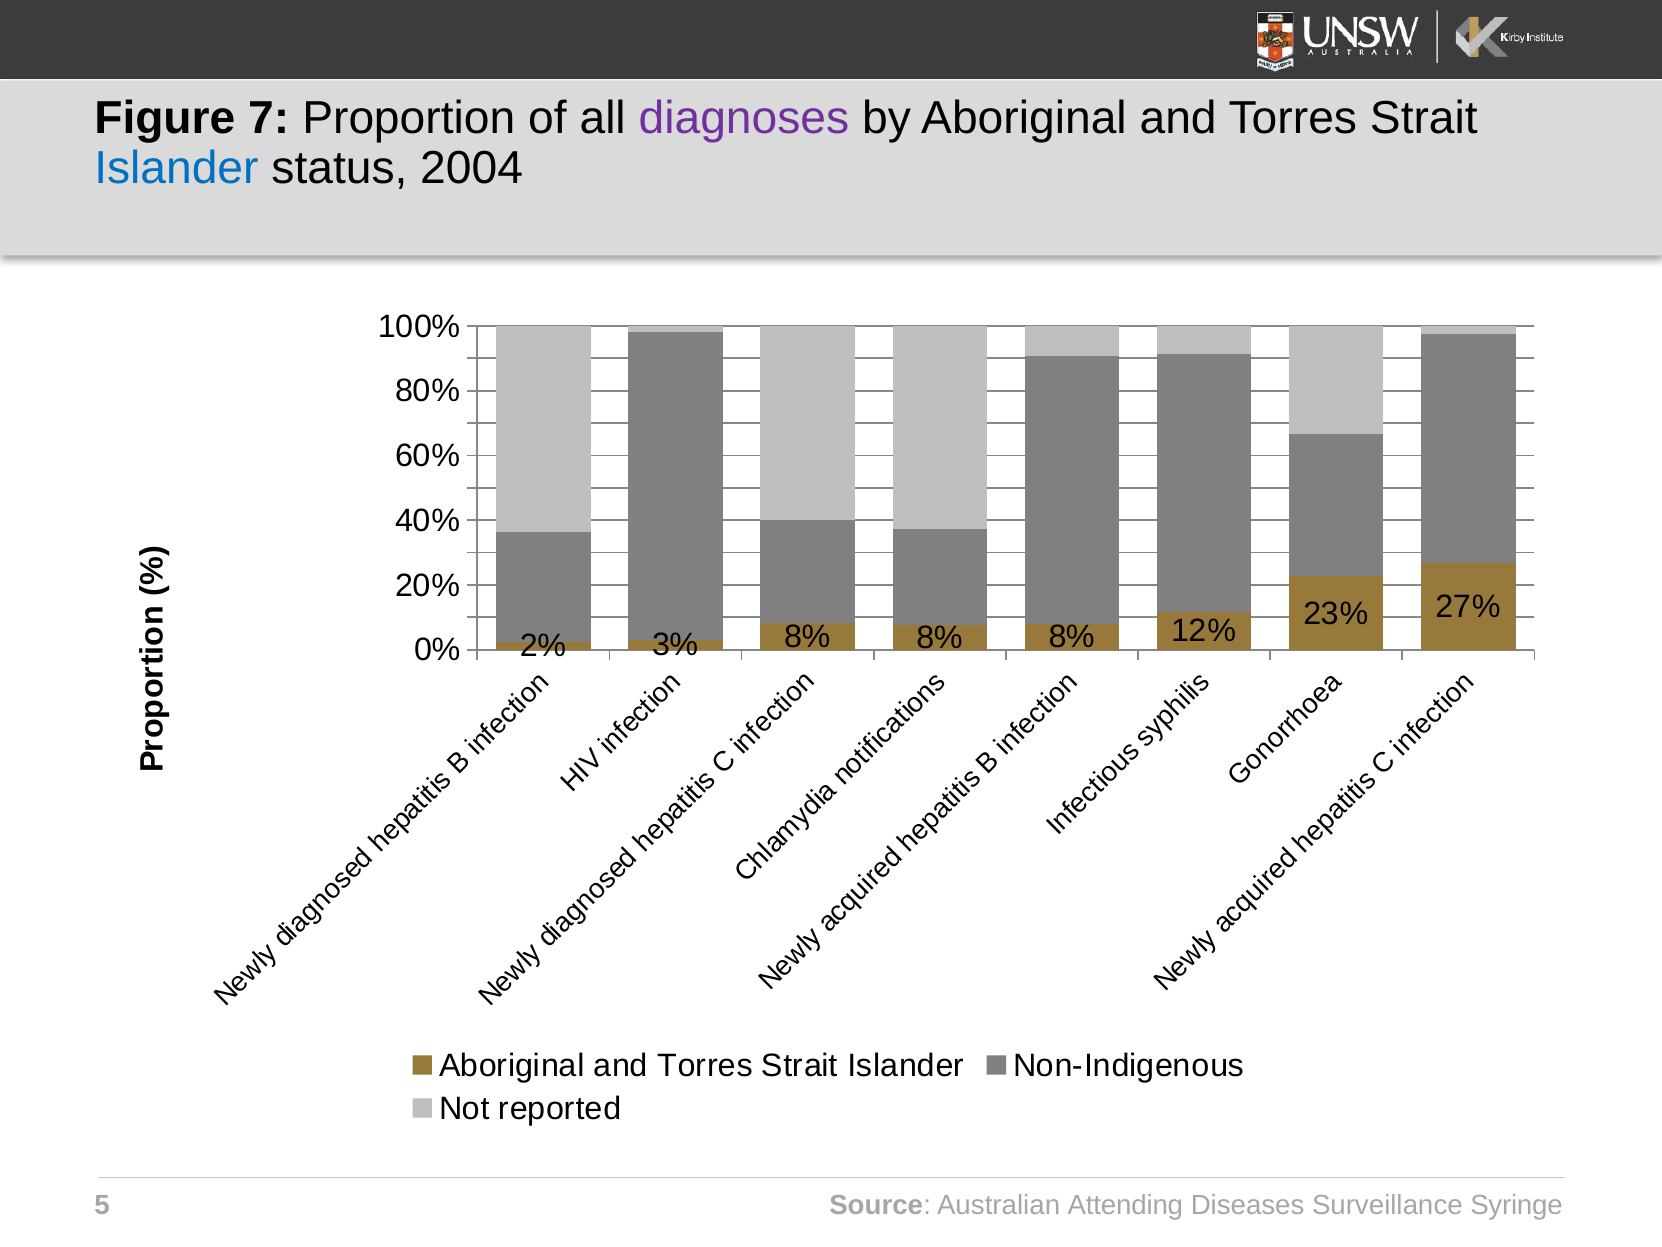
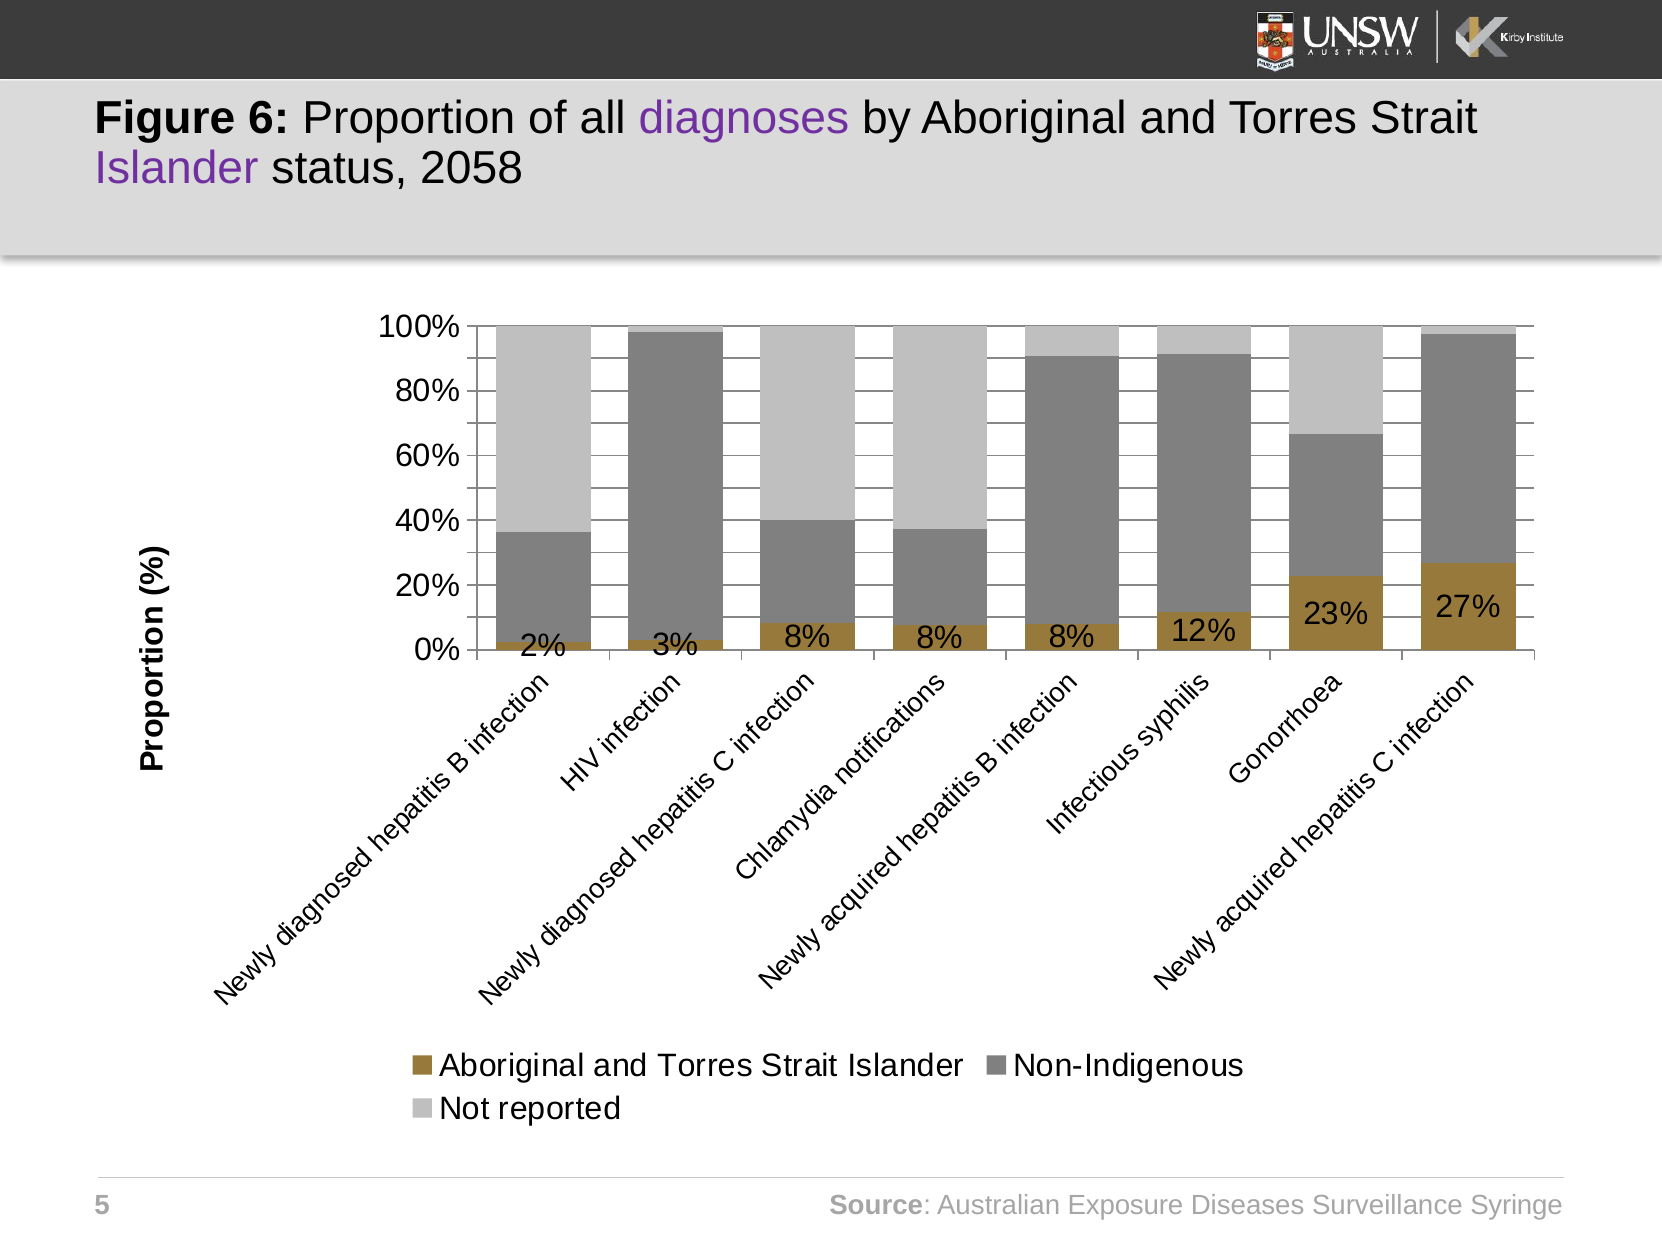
7: 7 -> 6 (269, 118)
Islander colour: blue -> purple (176, 168)
2004: 2004 -> 2058 (472, 168)
Attending: Attending -> Exposure (1125, 1205)
